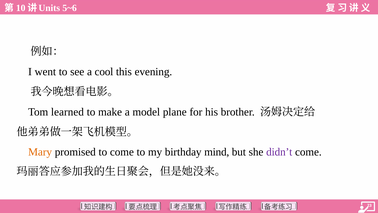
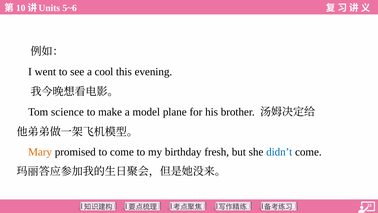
learned: learned -> science (67, 112)
mind: mind -> fresh (217, 152)
didn’t colour: purple -> blue (279, 152)
